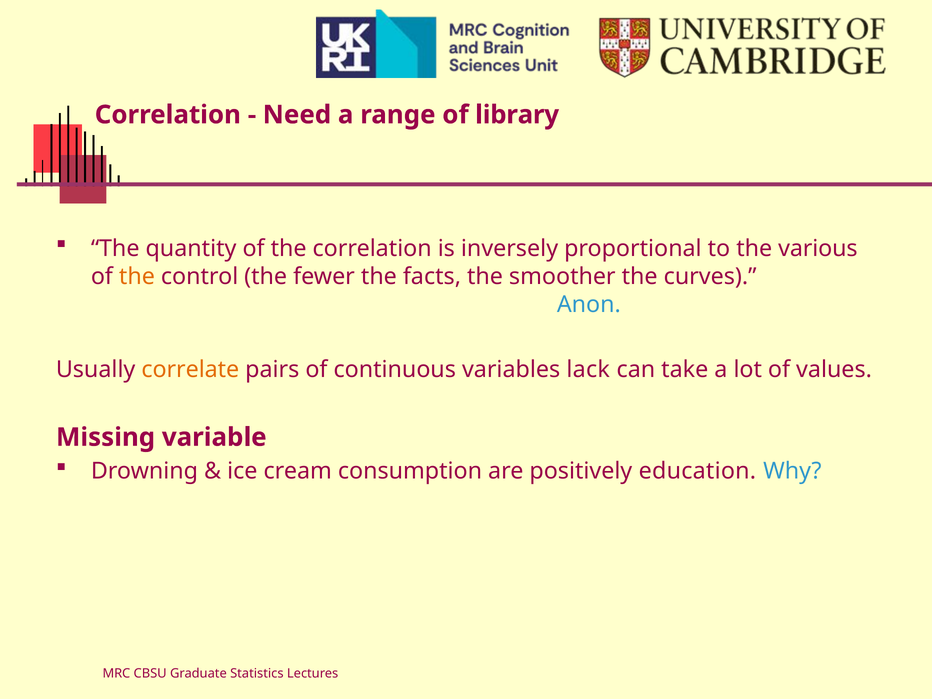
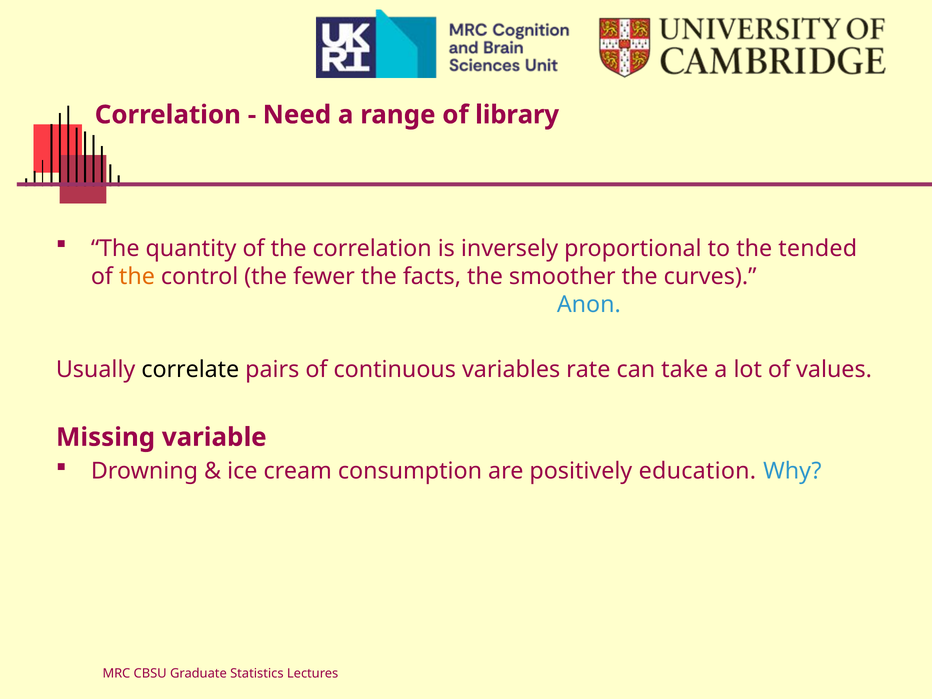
various: various -> tended (818, 249)
correlate colour: orange -> black (190, 370)
lack: lack -> rate (588, 370)
